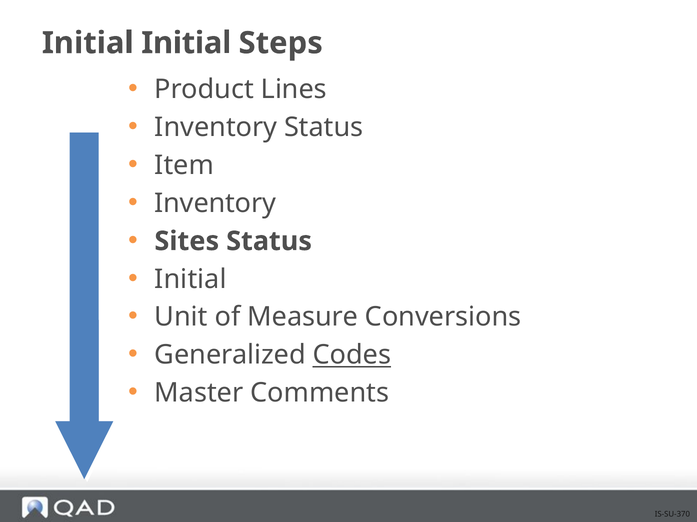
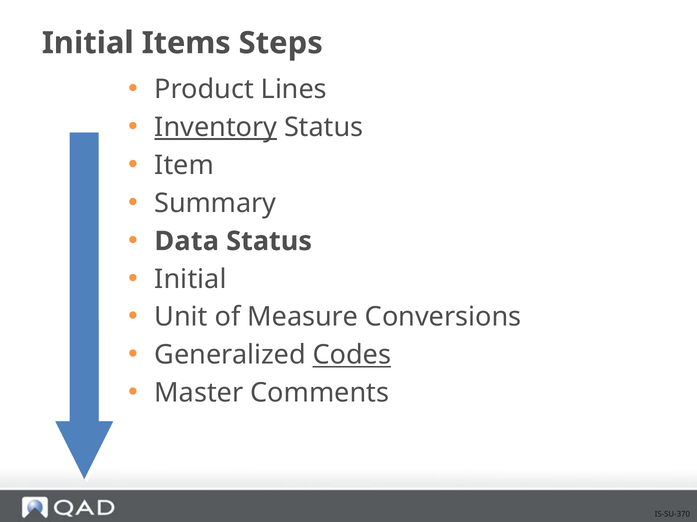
Initial Initial: Initial -> Items (186, 43)
Inventory underline: none -> present (216, 128)
Inventory: Inventory -> Summary (215, 204)
Sites: Sites -> Data (187, 242)
